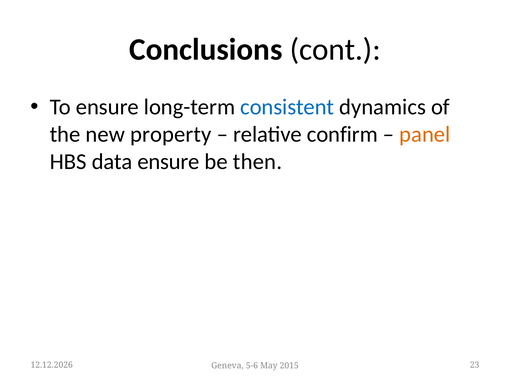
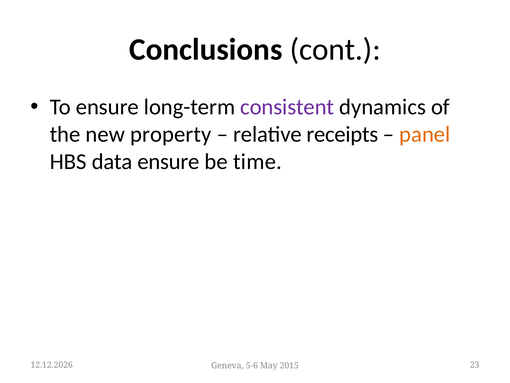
consistent colour: blue -> purple (287, 107)
confirm: confirm -> receipts (342, 134)
then: then -> time (258, 161)
